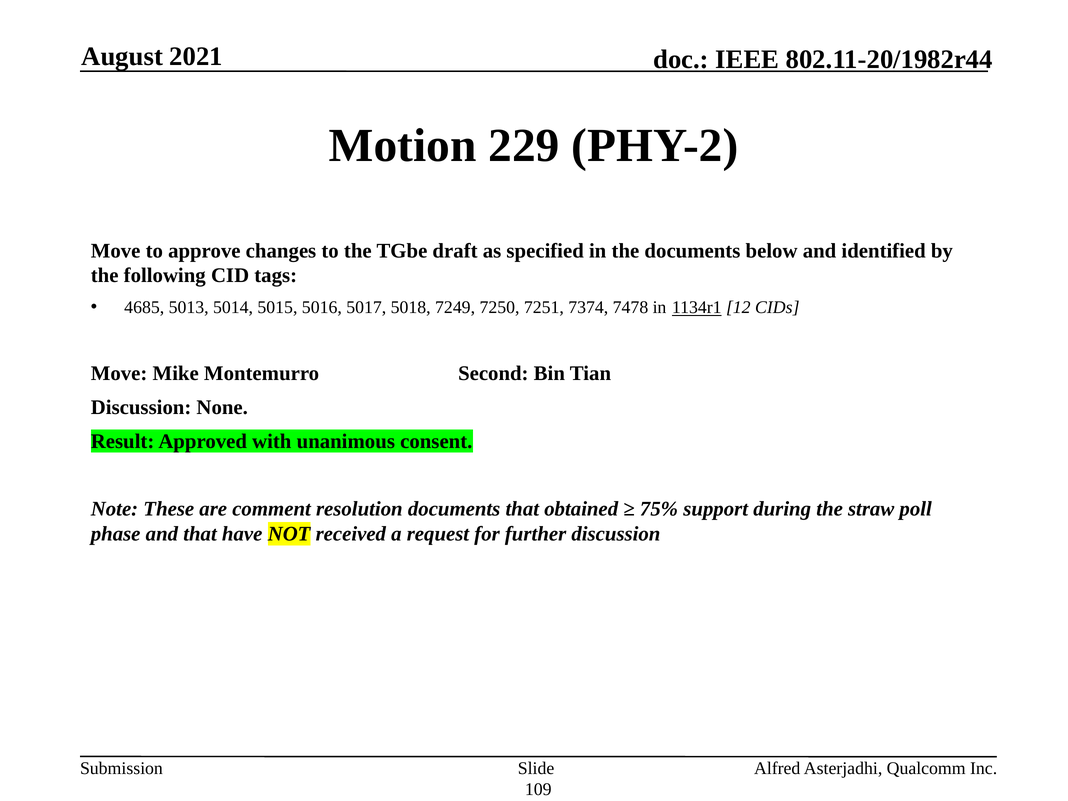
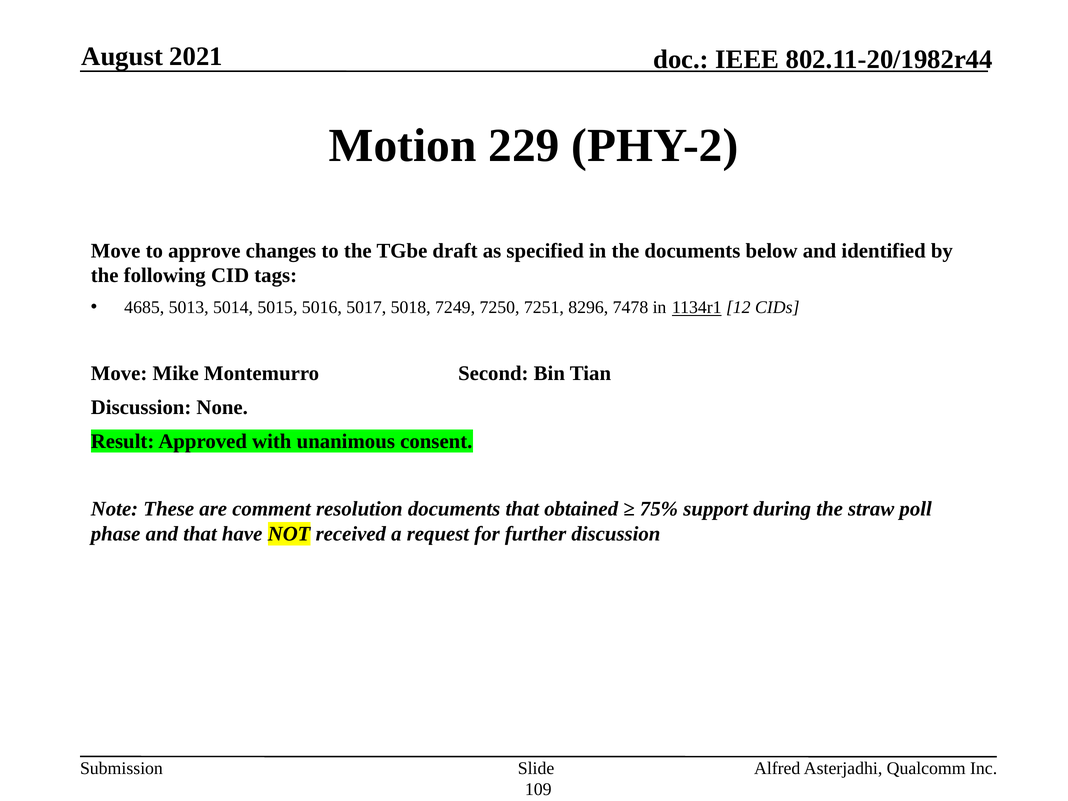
7374: 7374 -> 8296 (588, 307)
